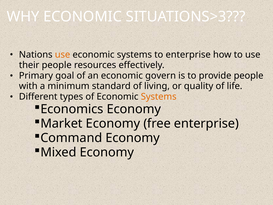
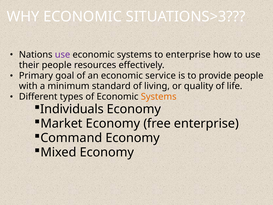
use colour: orange -> purple (63, 55)
govern: govern -> service (161, 76)
Economics: Economics -> Individuals (72, 109)
